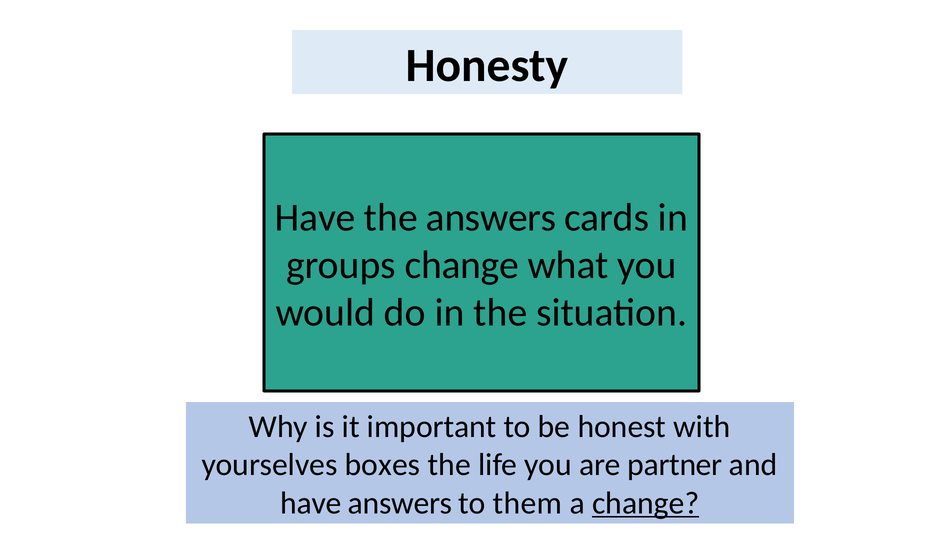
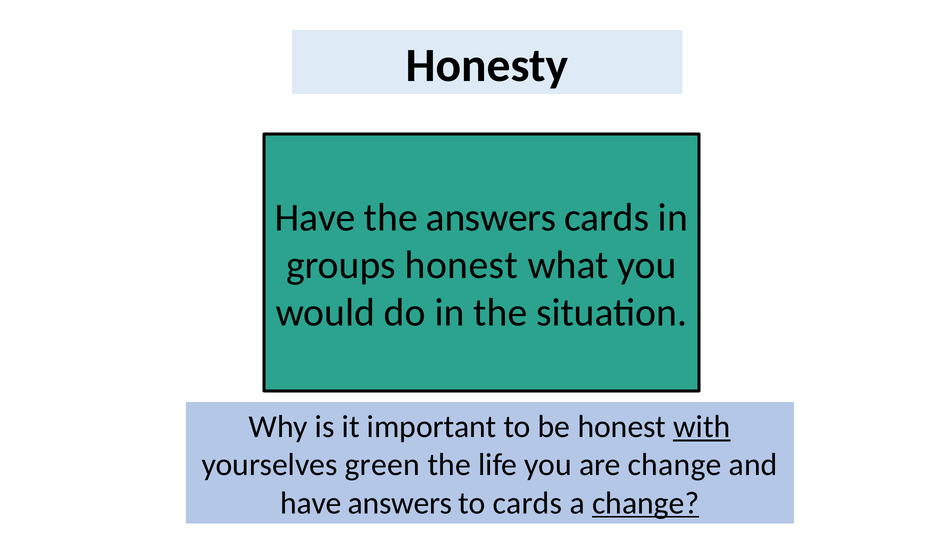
groups change: change -> honest (461, 265)
with underline: none -> present (702, 426)
boxes: boxes -> green (382, 465)
are partner: partner -> change (675, 465)
to them: them -> cards (527, 503)
